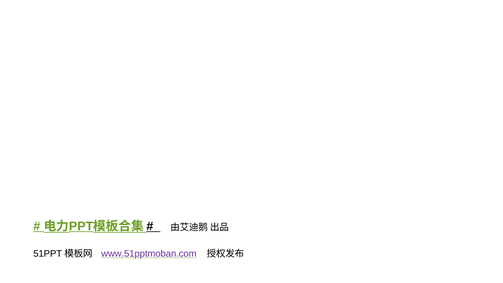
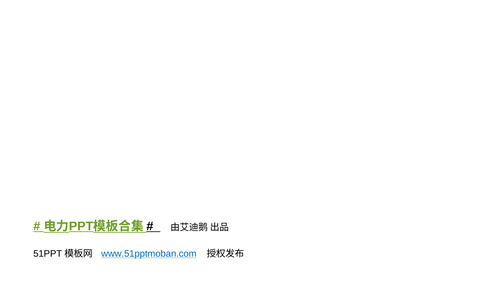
www.51pptmoban.com colour: purple -> blue (149, 254)
